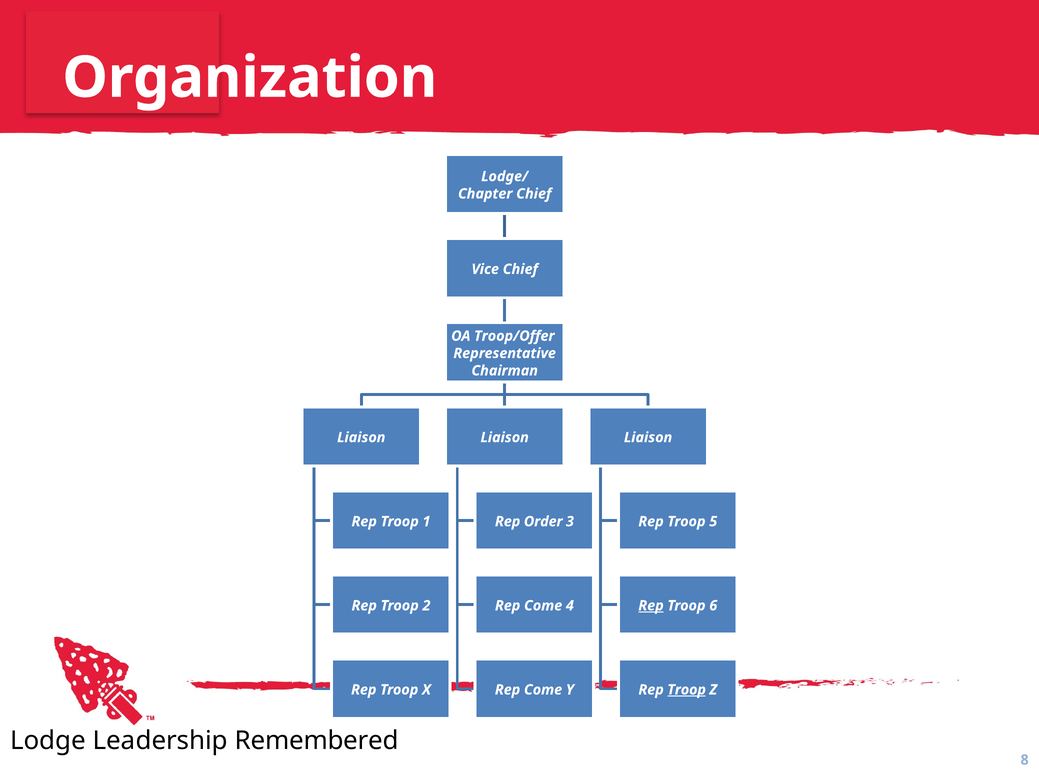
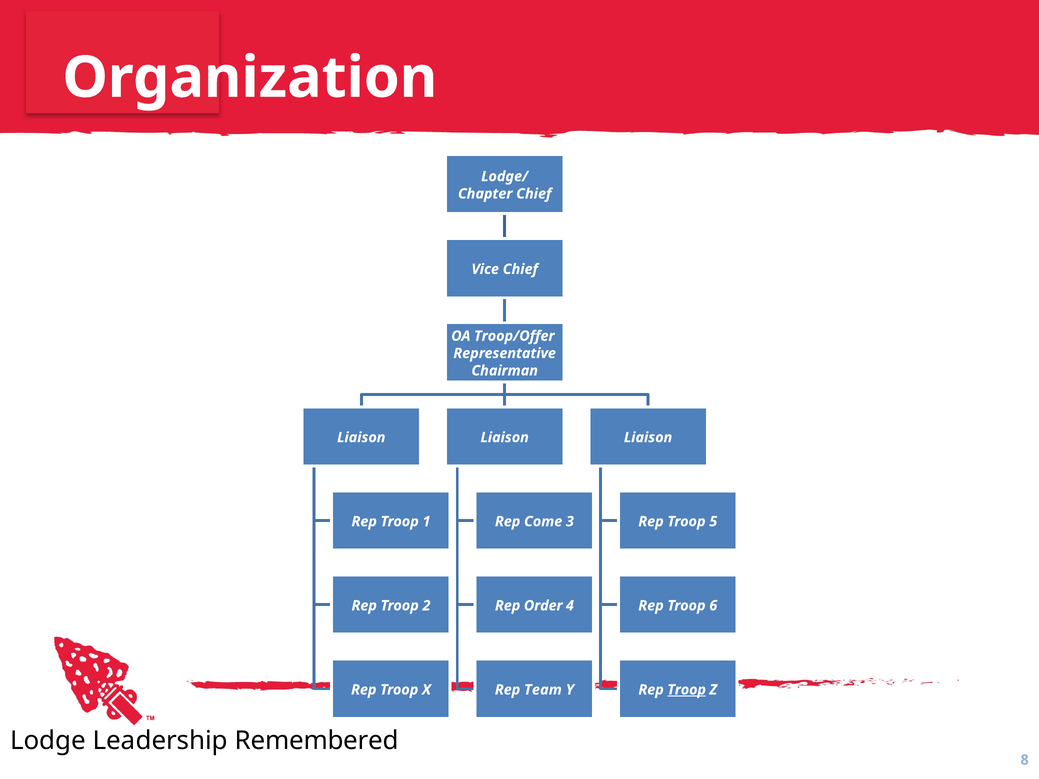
Order: Order -> Come (543, 522)
Come: Come -> Order (543, 606)
Rep underline: present -> none (651, 606)
Come: Come -> Team (543, 690)
